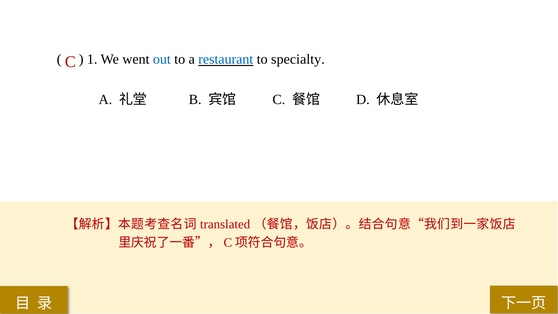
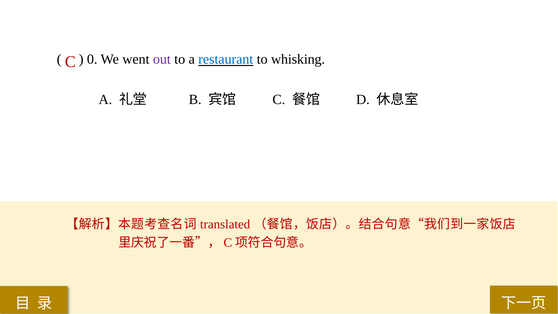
1: 1 -> 0 (92, 59)
out colour: blue -> purple (162, 59)
specialty: specialty -> whisking (298, 59)
